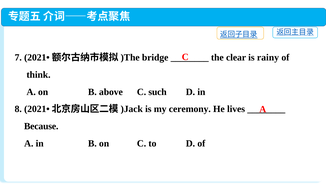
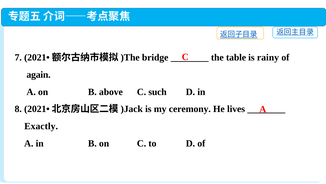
clear: clear -> table (236, 57)
think: think -> again (39, 74)
Because: Because -> Exactly (41, 126)
